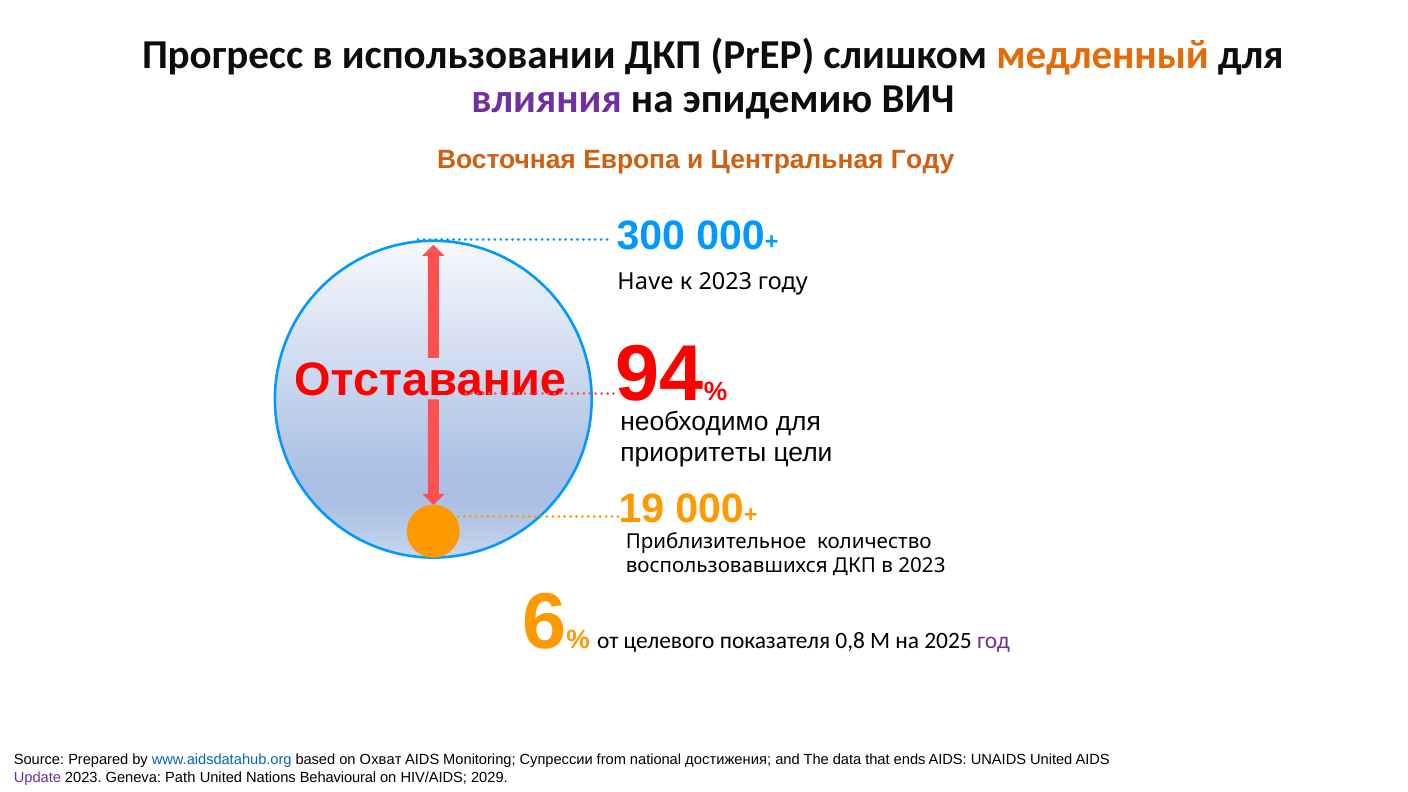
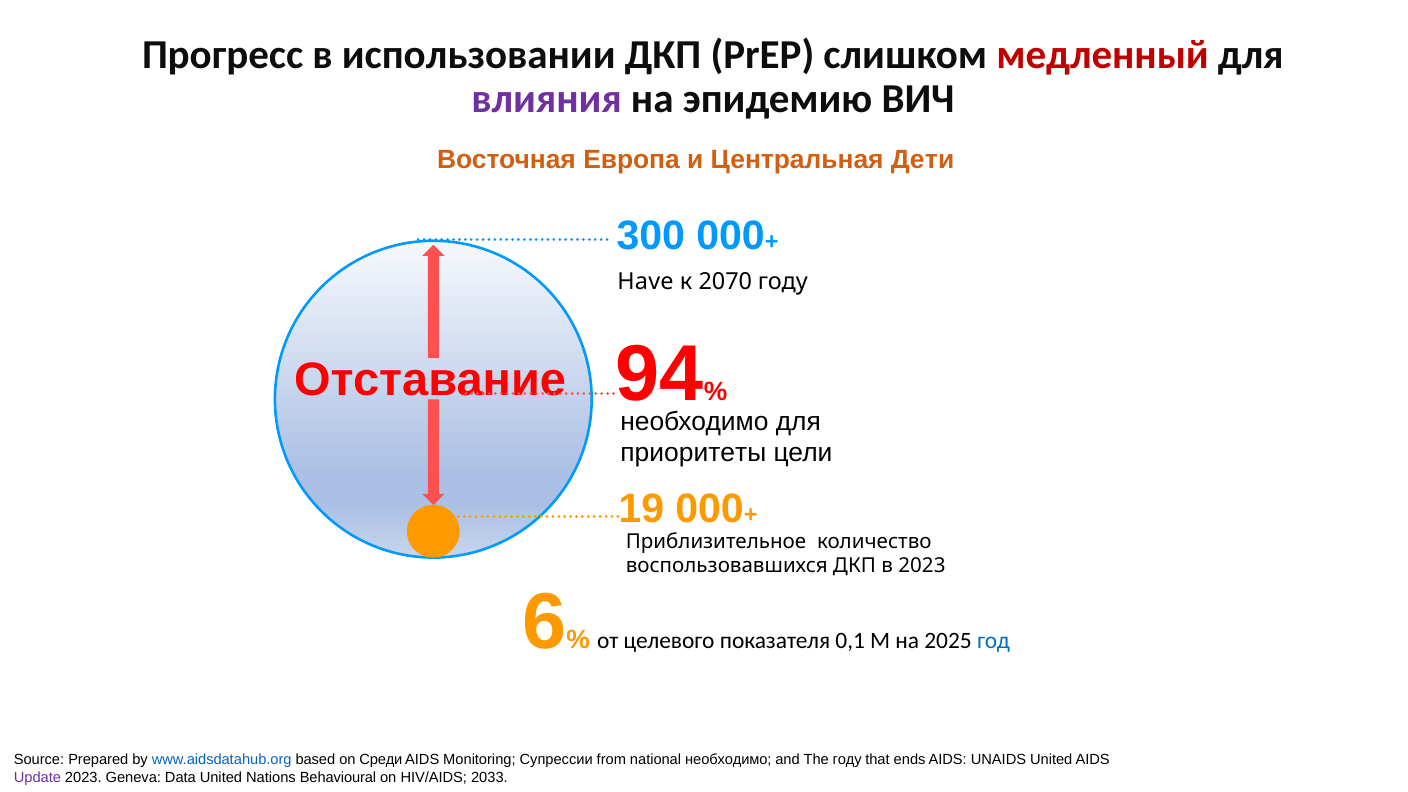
медленный colour: orange -> red (1103, 55)
Центральная Году: Году -> Дети (923, 160)
к 2023: 2023 -> 2070 (725, 282)
0,8: 0,8 -> 0,1 (850, 641)
год colour: purple -> blue (994, 641)
Охват: Охват -> Среди (381, 760)
national достижения: достижения -> необходимо (728, 760)
The data: data -> году (847, 760)
Path: Path -> Data (180, 777)
2029: 2029 -> 2033 (489, 777)
